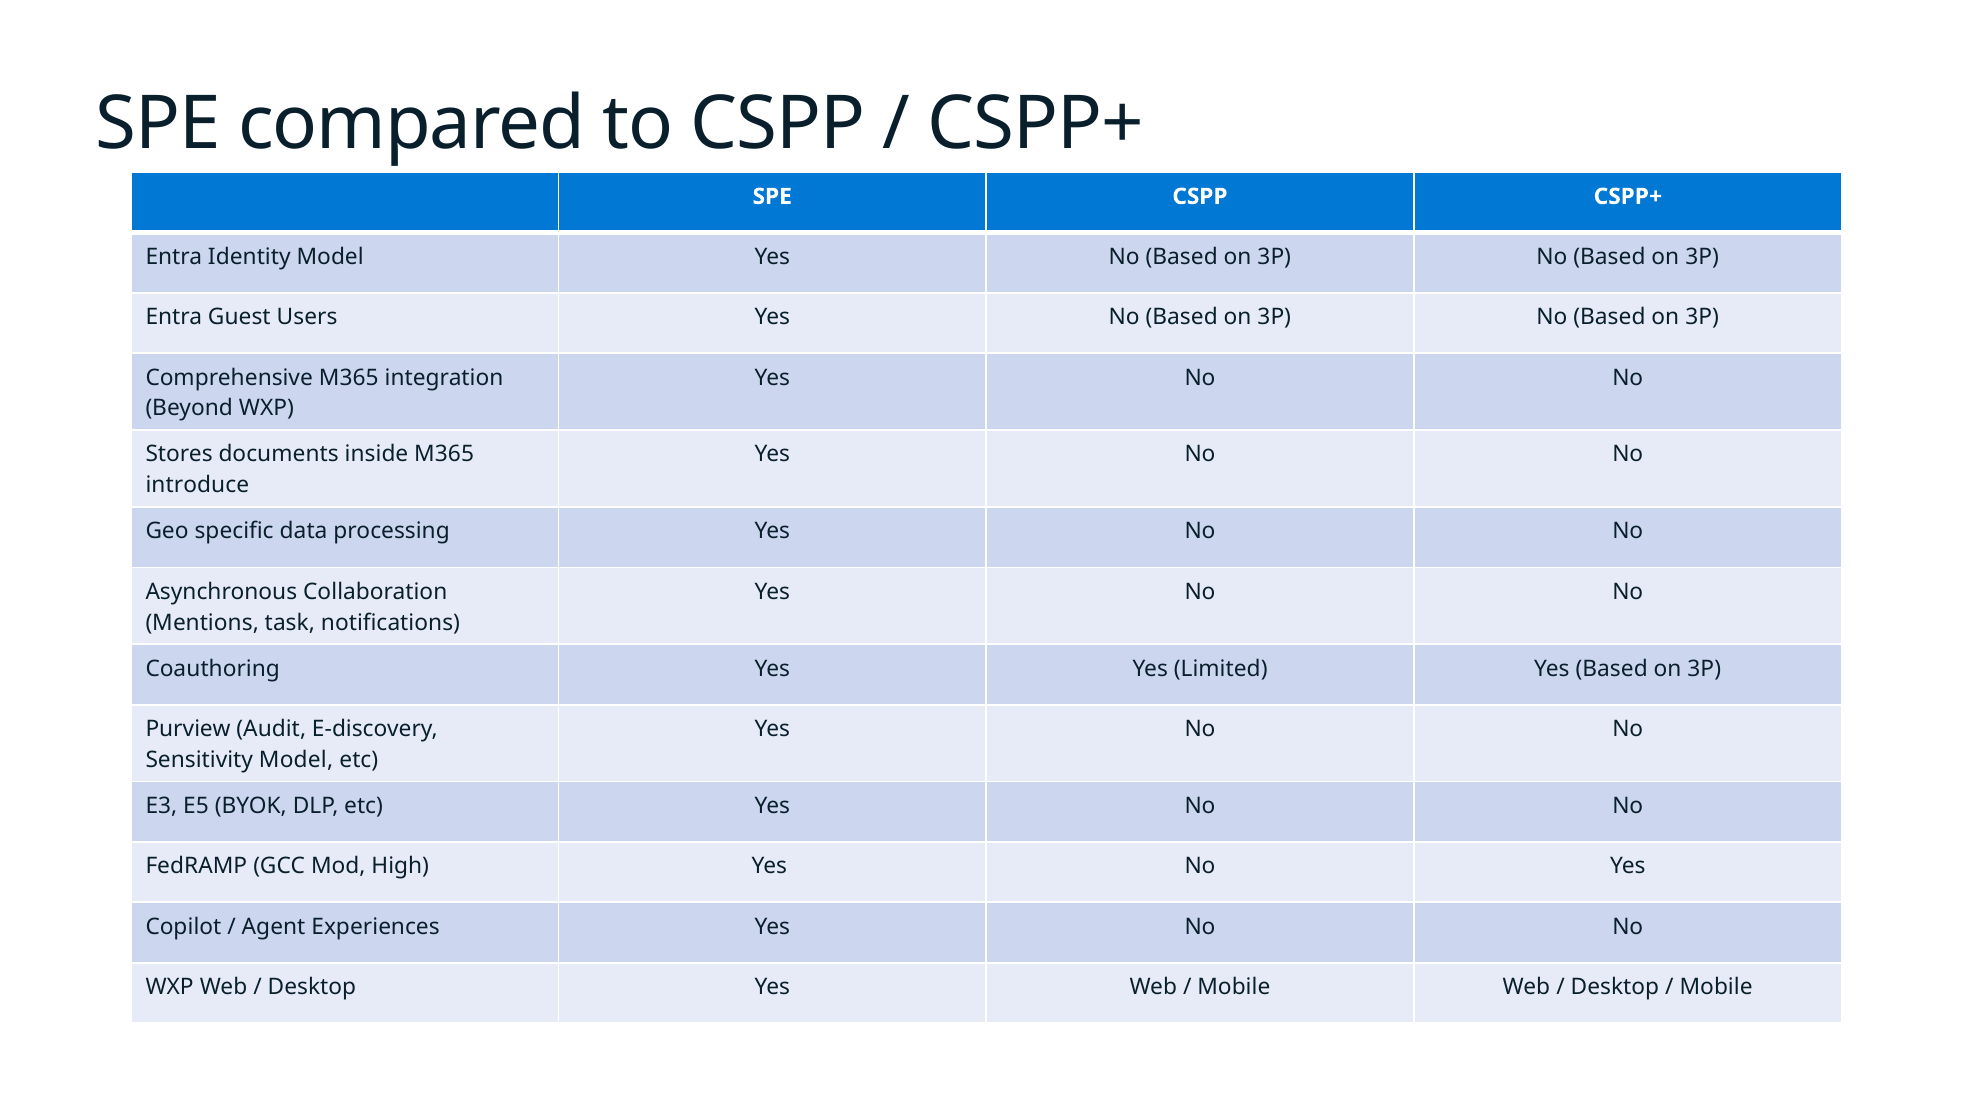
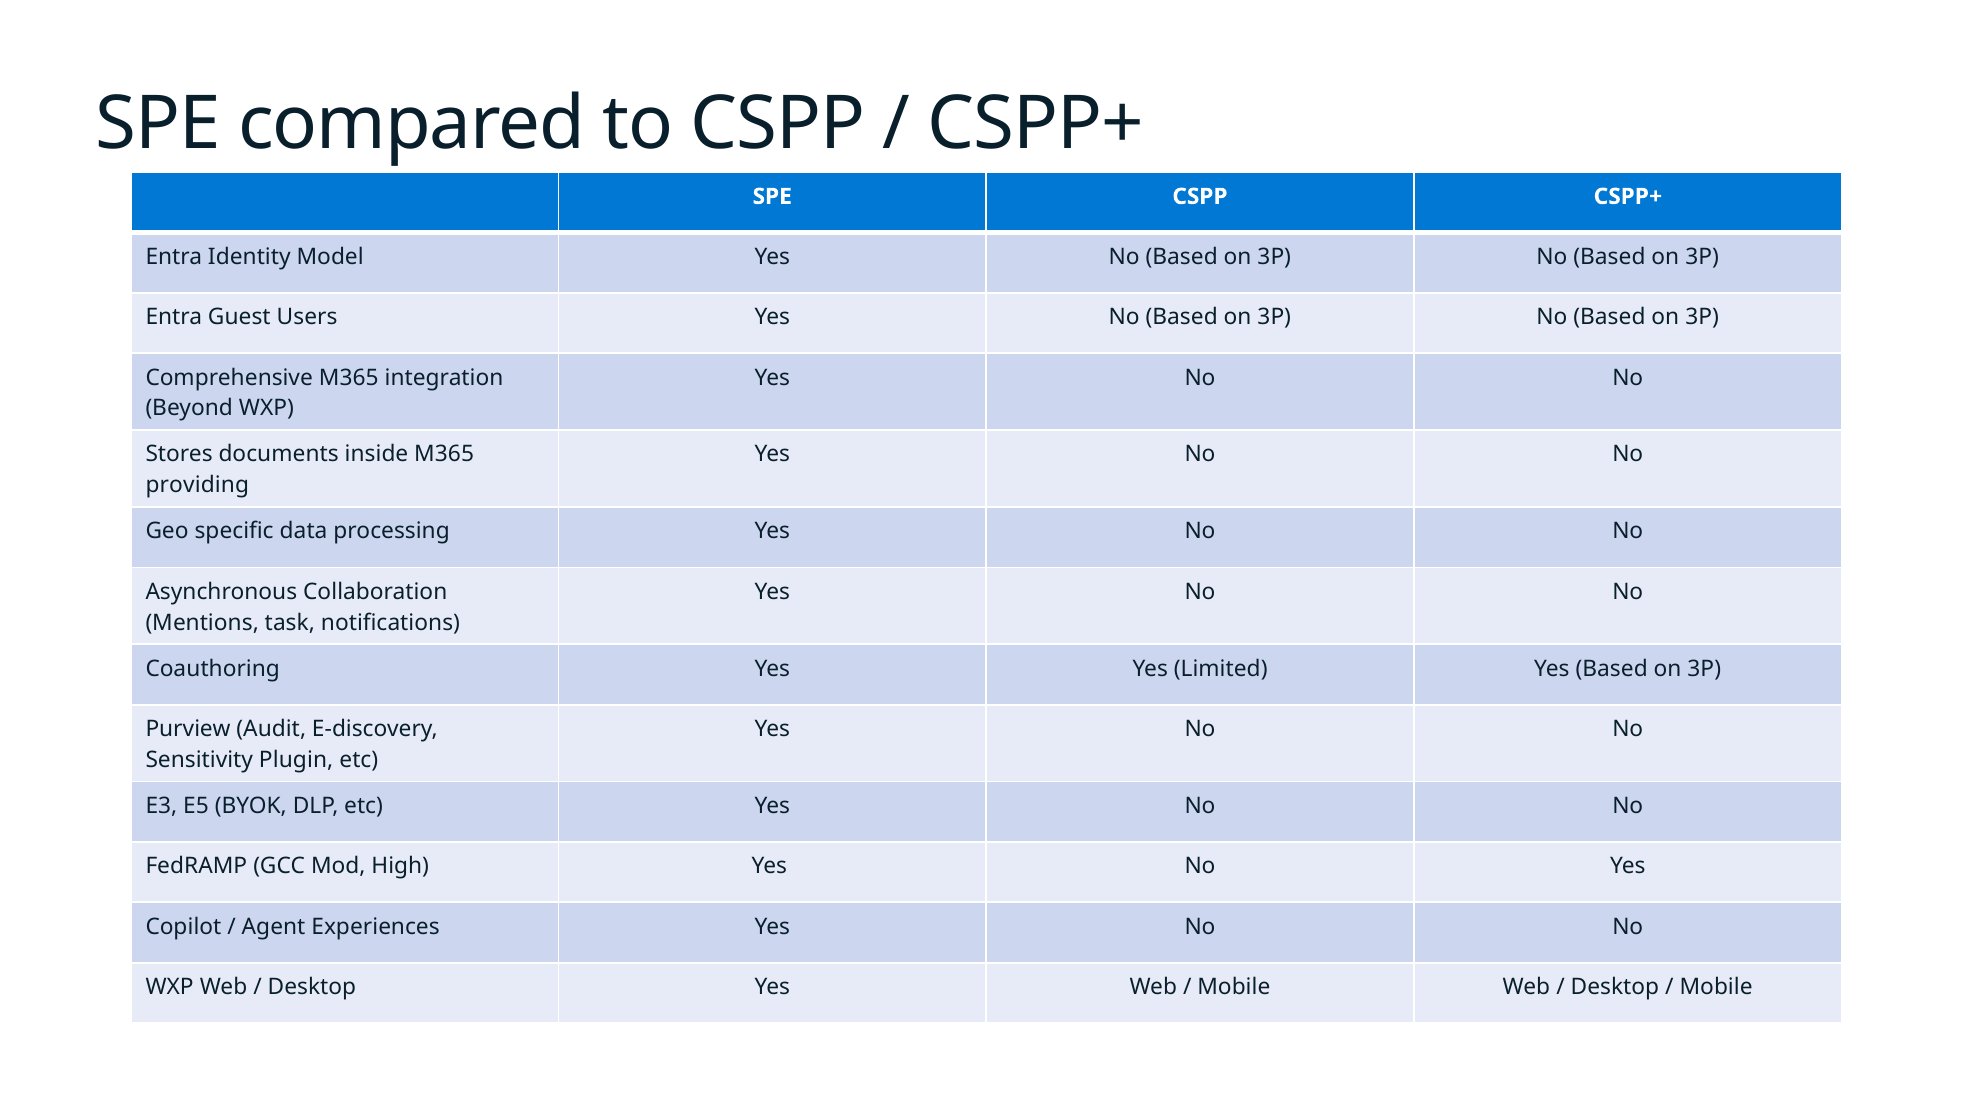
introduce: introduce -> providing (197, 485)
Sensitivity Model: Model -> Plugin (296, 760)
